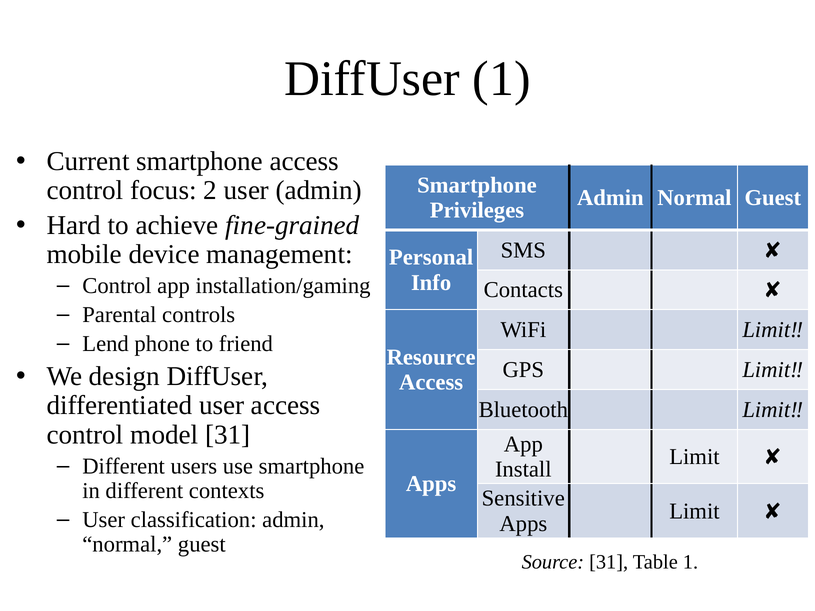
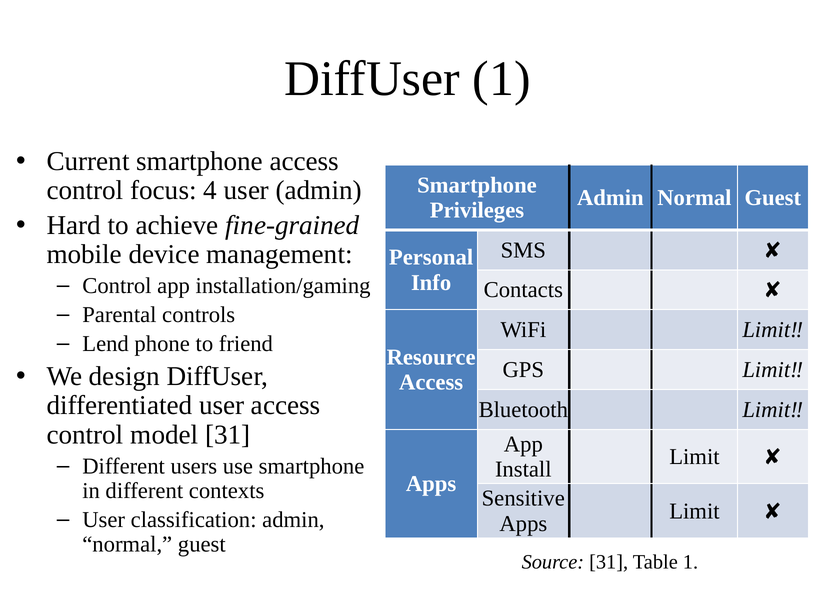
2: 2 -> 4 (210, 191)
